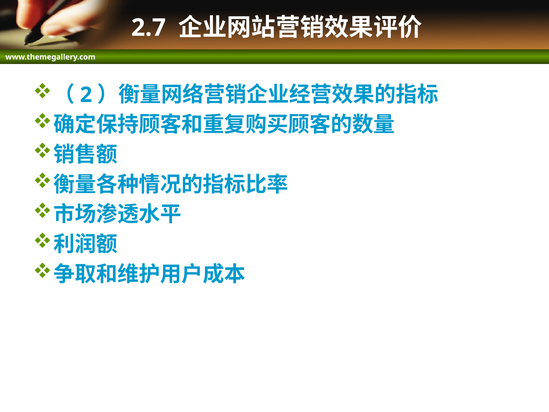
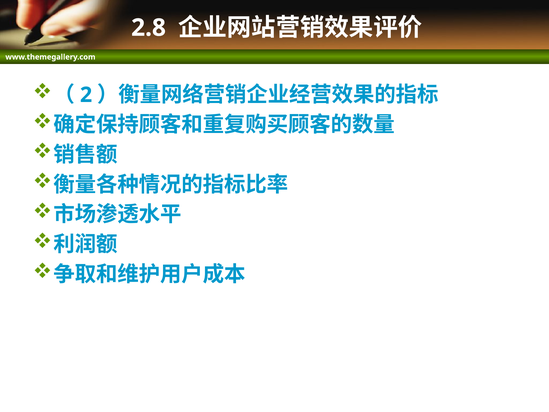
2.7: 2.7 -> 2.8 (149, 28)
